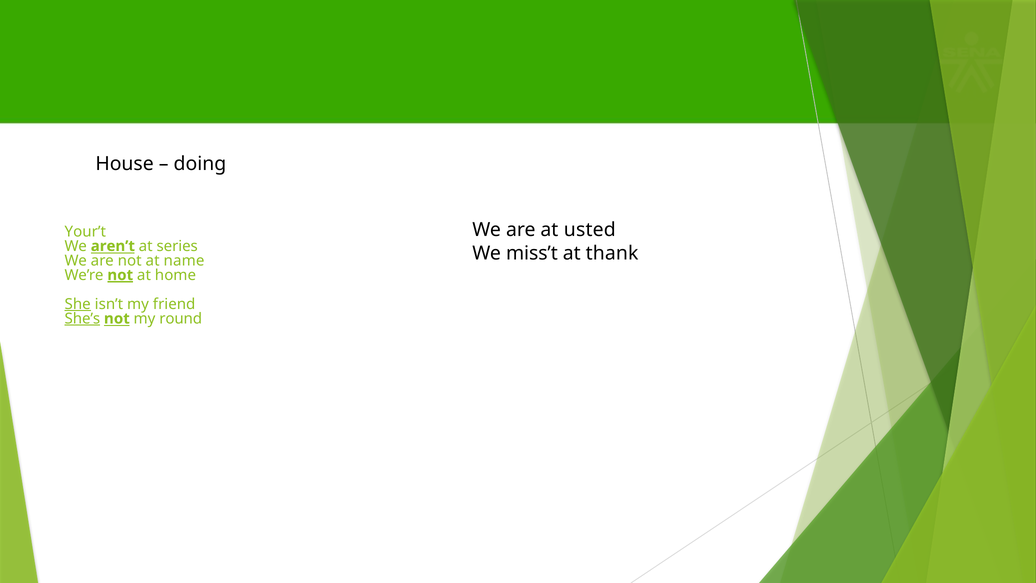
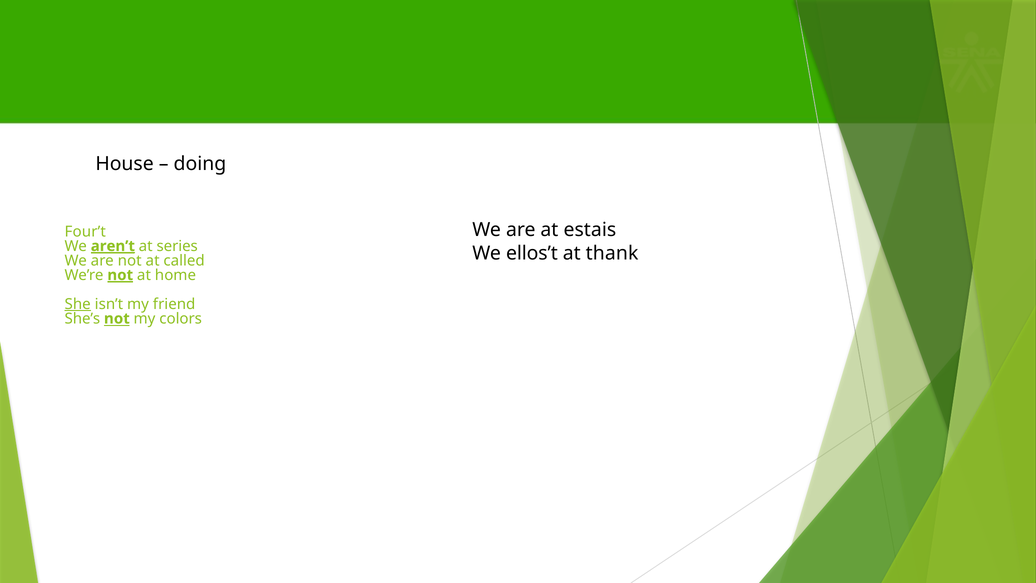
usted: usted -> estais (590, 230)
Your’t: Your’t -> Four’t (85, 231)
aren’t underline: none -> present (113, 246)
miss’t: miss’t -> ellos’t (532, 253)
name: name -> called (184, 260)
She’s underline: present -> none (82, 318)
round: round -> colors (181, 318)
